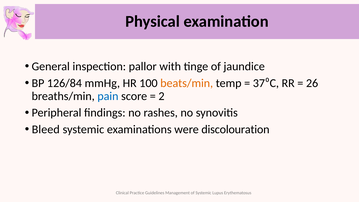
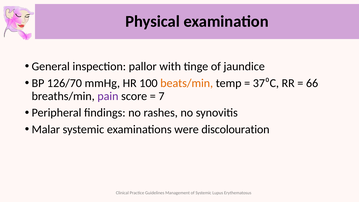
126/84: 126/84 -> 126/70 (64, 83)
26: 26 -> 66 (312, 83)
pain colour: blue -> purple (108, 96)
2: 2 -> 7 (162, 96)
Bleed: Bleed -> Malar (46, 129)
